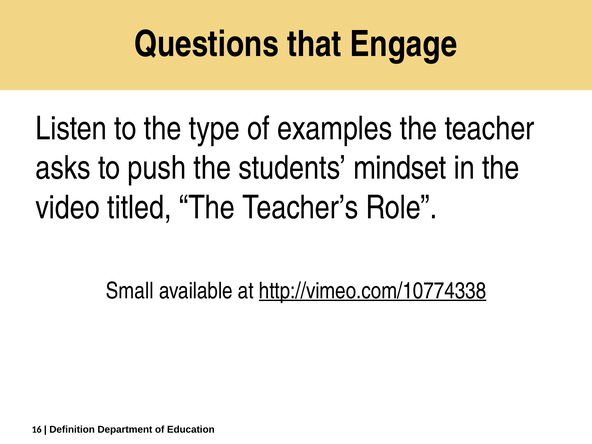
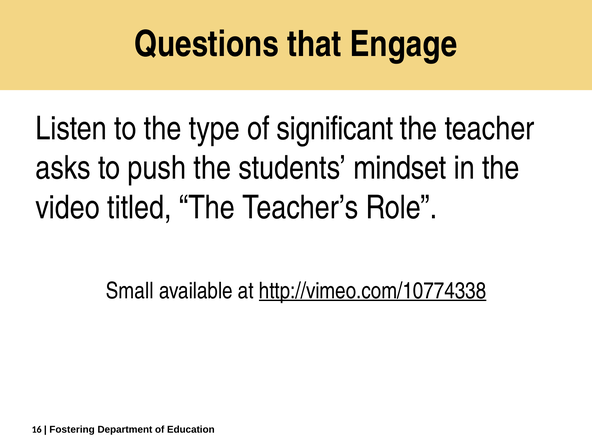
examples: examples -> significant (335, 129)
Definition: Definition -> Fostering (72, 430)
